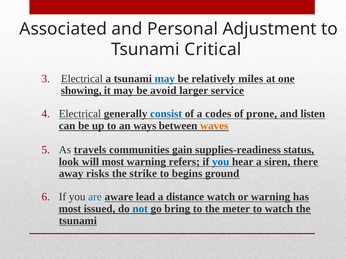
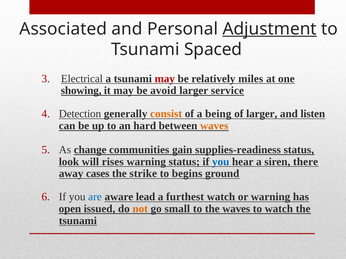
Adjustment underline: none -> present (270, 29)
Critical: Critical -> Spaced (213, 50)
may colour: blue -> red (165, 79)
Electrical: Electrical -> Detection (80, 114)
consist colour: blue -> orange (166, 114)
codes: codes -> being (218, 114)
of prone: prone -> larger (262, 114)
ways: ways -> hard (145, 126)
travels: travels -> change (90, 150)
will most: most -> rises (113, 162)
warning refers: refers -> status (184, 162)
risks: risks -> cases (98, 174)
distance: distance -> furthest (185, 197)
most: most -> open (70, 209)
not colour: blue -> orange (140, 209)
bring: bring -> small (177, 209)
the meter: meter -> waves (236, 209)
